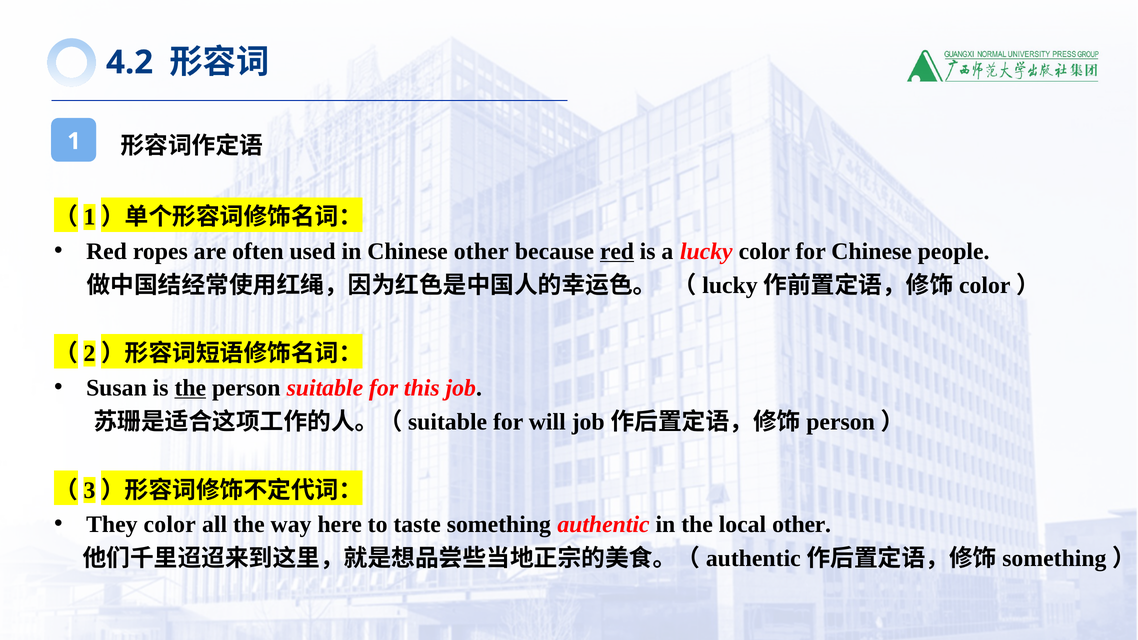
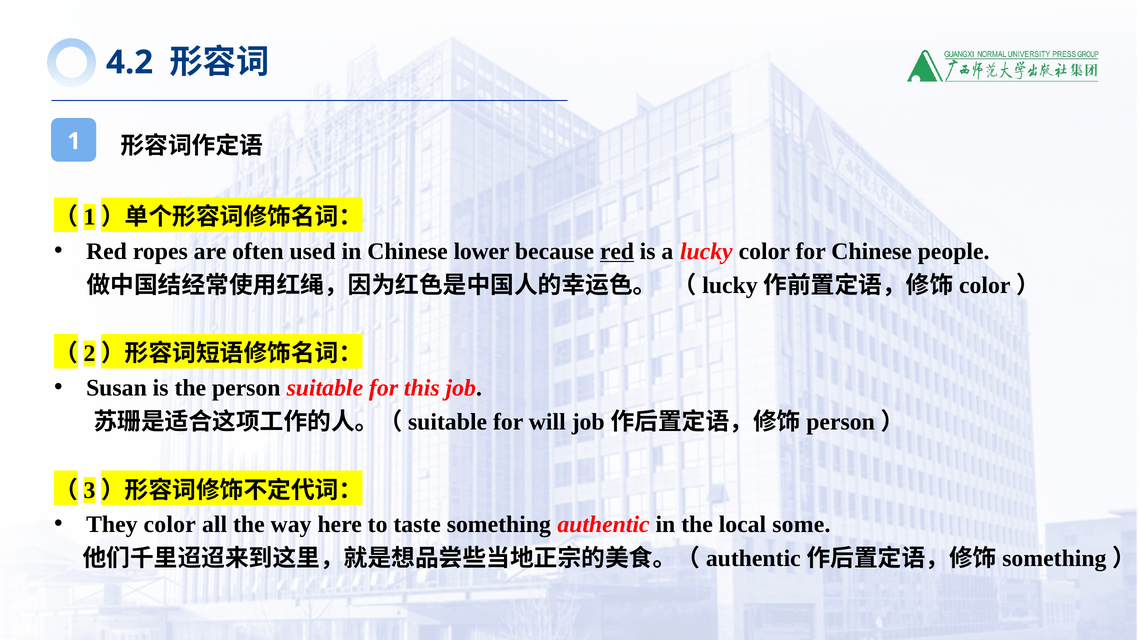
Chinese other: other -> lower (481, 251)
the underline: present -> none (190, 388)
local other: other -> some (801, 524)
